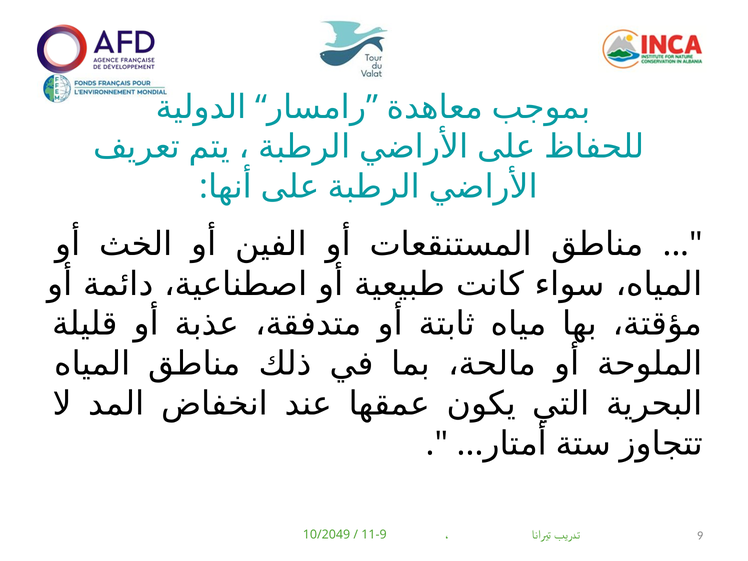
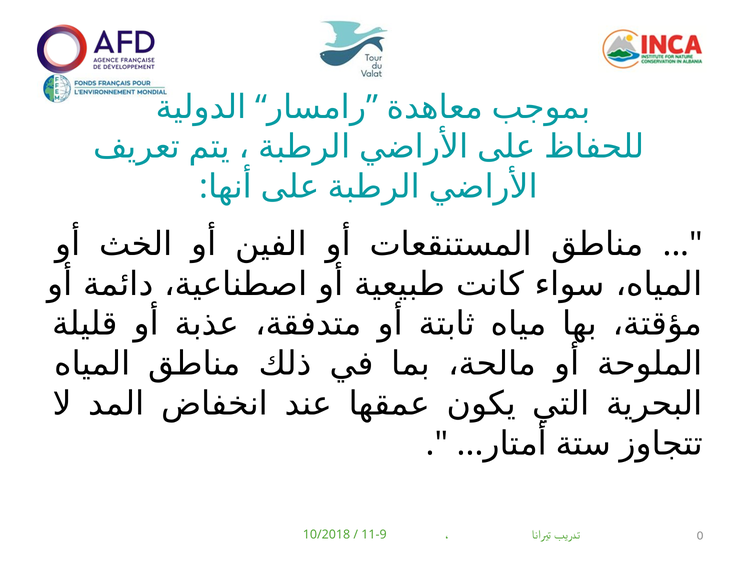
10/2049: 10/2049 -> 10/2018 (327, 535)
9: 9 -> 0 (700, 536)
